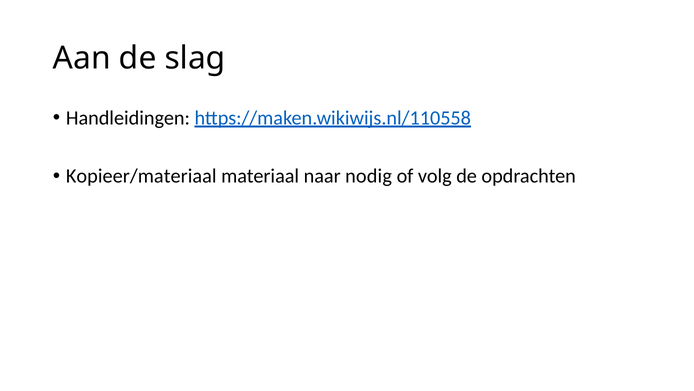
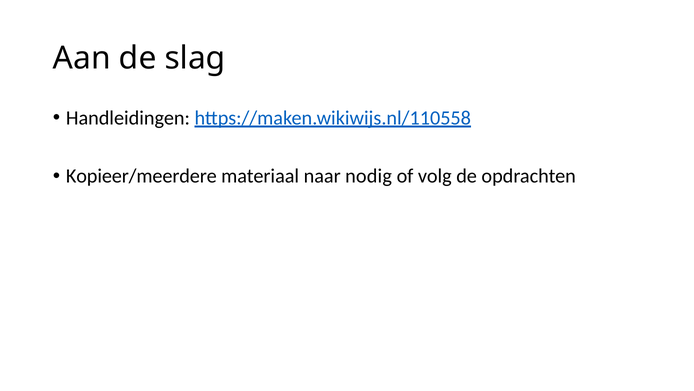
Kopieer/materiaal: Kopieer/materiaal -> Kopieer/meerdere (141, 176)
